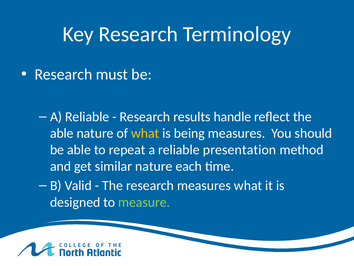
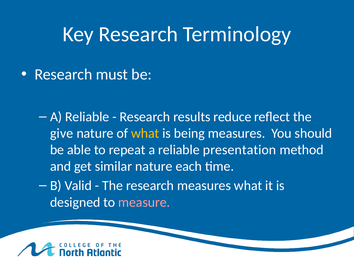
handle: handle -> reduce (232, 117)
able: able -> give (62, 133)
measure colour: light green -> pink (144, 202)
